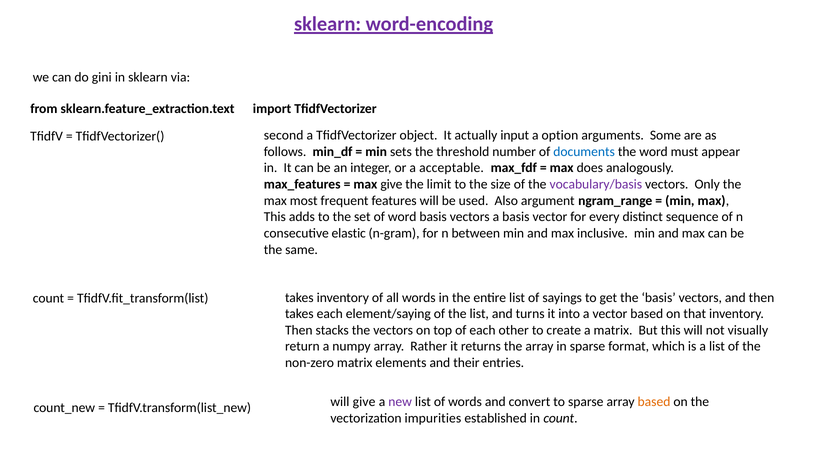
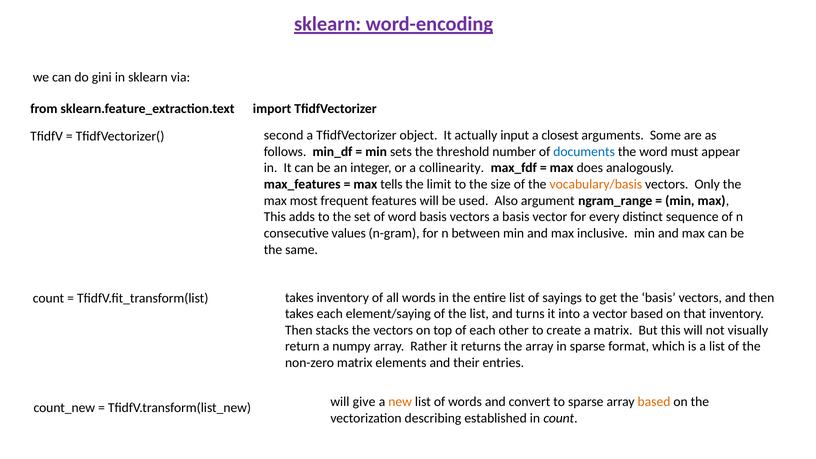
option: option -> closest (560, 135)
acceptable: acceptable -> collinearity (452, 168)
max give: give -> tells (391, 184)
vocabulary/basis colour: purple -> orange (596, 184)
elastic: elastic -> values (349, 233)
new colour: purple -> orange (400, 402)
impurities: impurities -> describing (433, 418)
